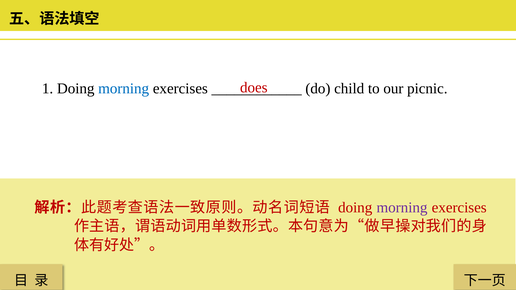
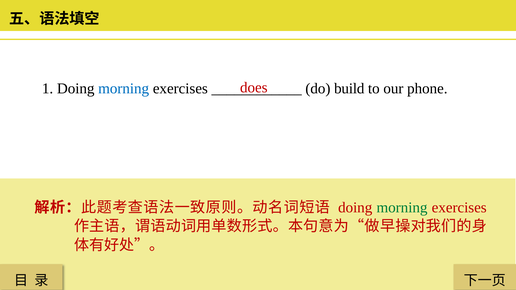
child: child -> build (349, 88)
picnic: picnic -> phone (427, 88)
morning colour: purple -> green (402, 208)
